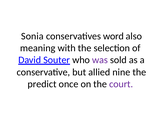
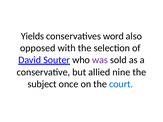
Sonia: Sonia -> Yields (32, 36)
meaning: meaning -> opposed (38, 48)
predict: predict -> subject (42, 84)
court colour: purple -> blue (121, 84)
